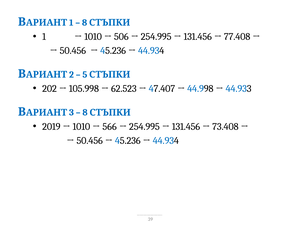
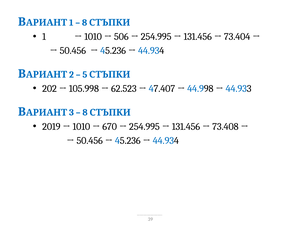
77.408: 77.408 -> 73.404 (237, 37)
566: 566 -> 670 (110, 126)
